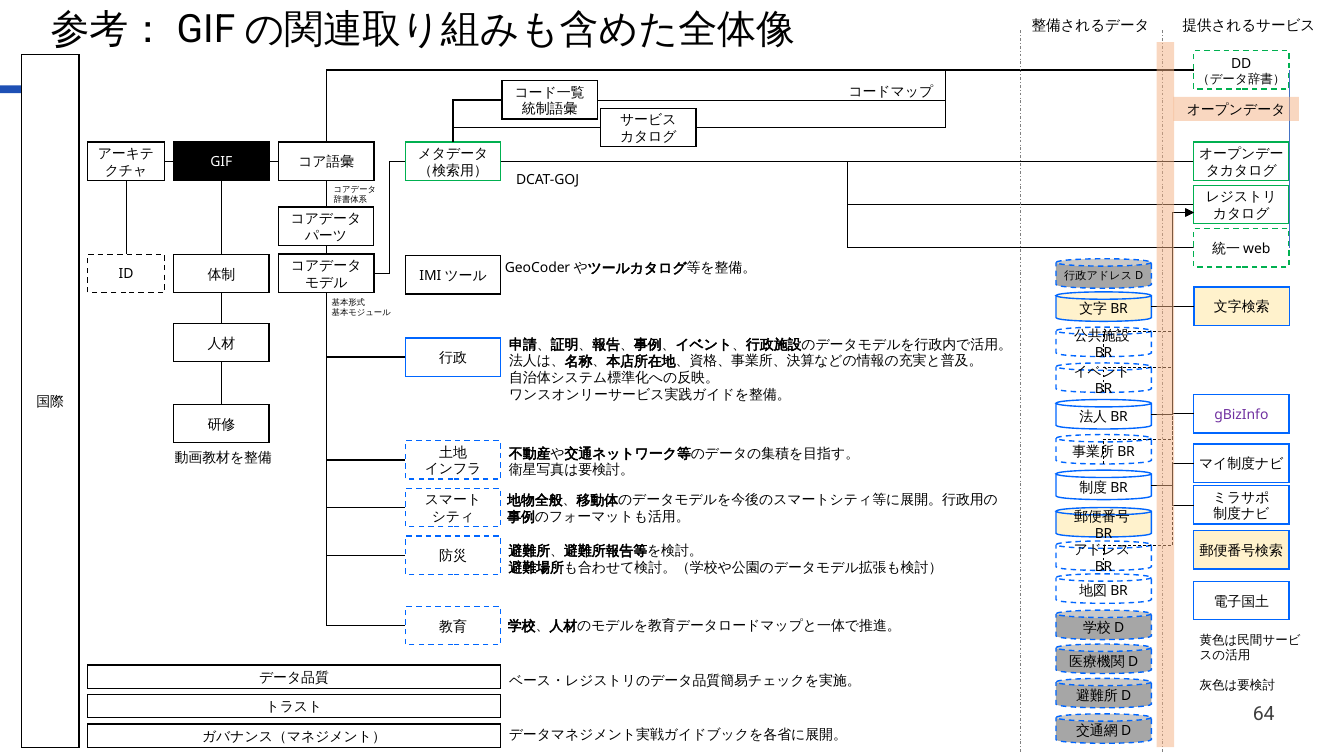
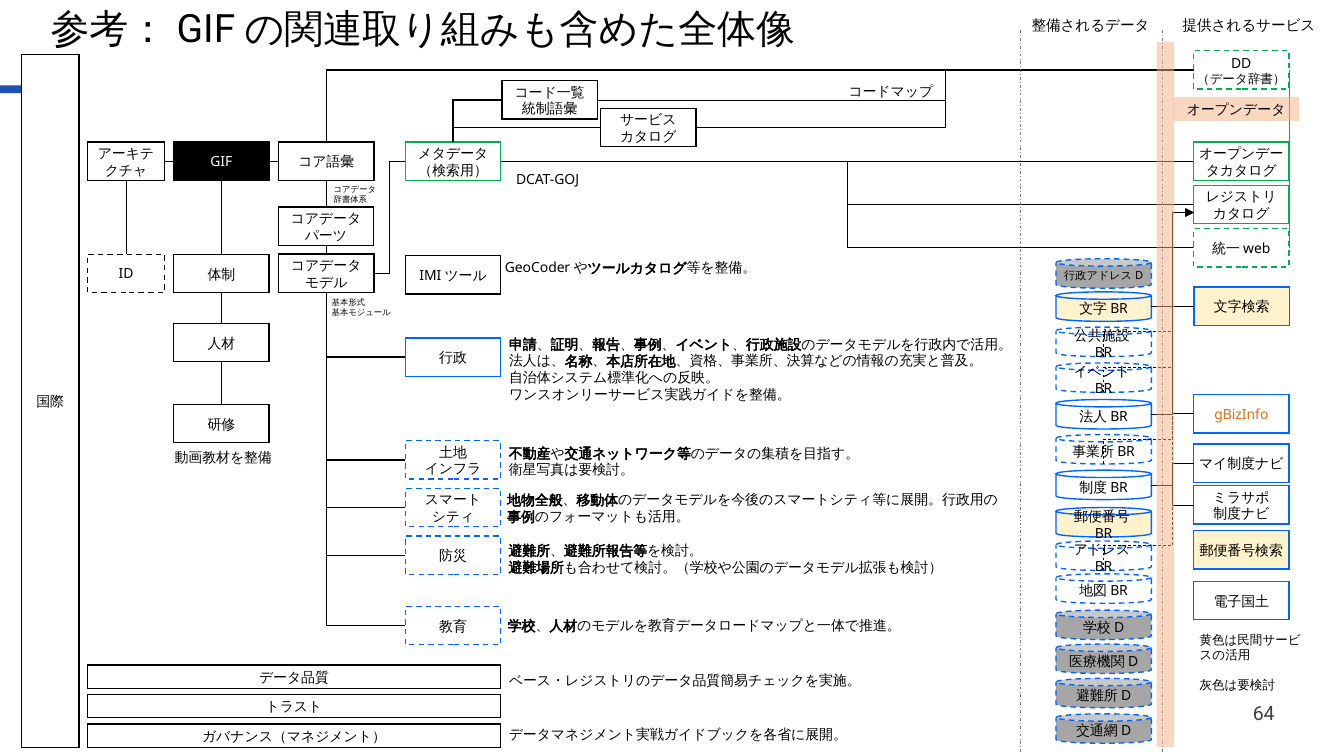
gBizInfo colour: purple -> orange (1241, 415)
